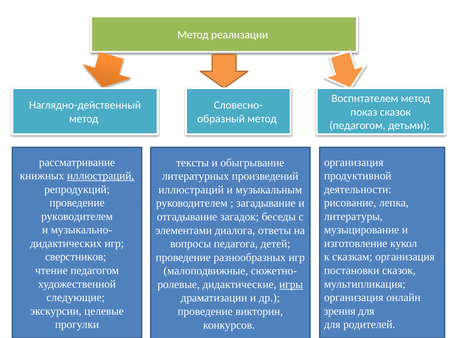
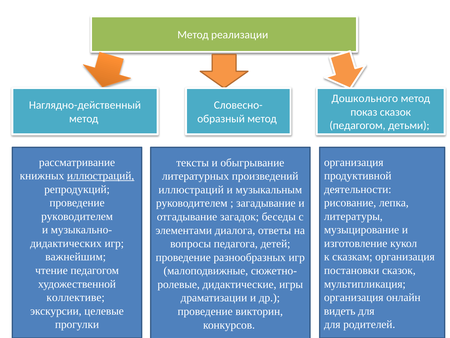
Воспитателем: Воспитателем -> Дошкольного (365, 98)
сверстников: сверстников -> важнейшим (76, 257)
игры underline: present -> none (291, 284)
следующие: следующие -> коллективе (76, 297)
зрения: зрения -> видеть (340, 311)
